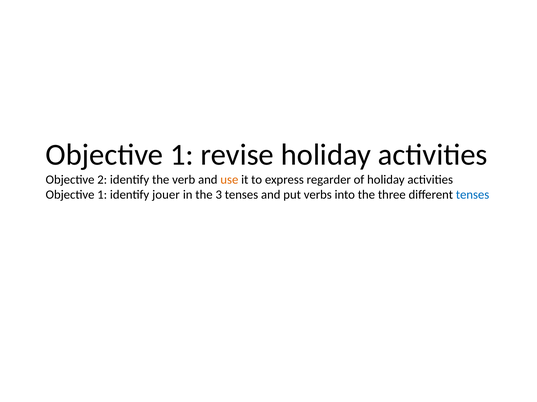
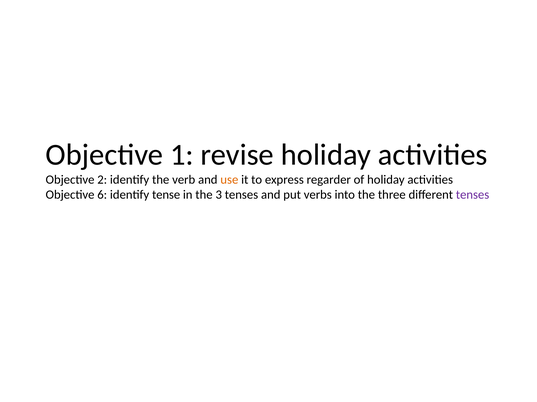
1: 1 -> 6 (102, 195)
jouer: jouer -> tense (166, 195)
tenses colour: blue -> purple (473, 195)
